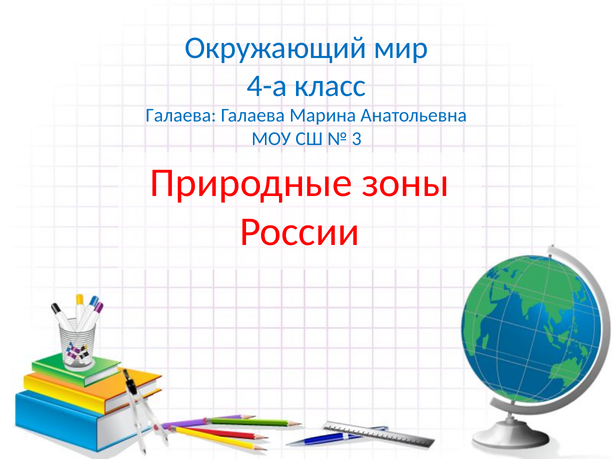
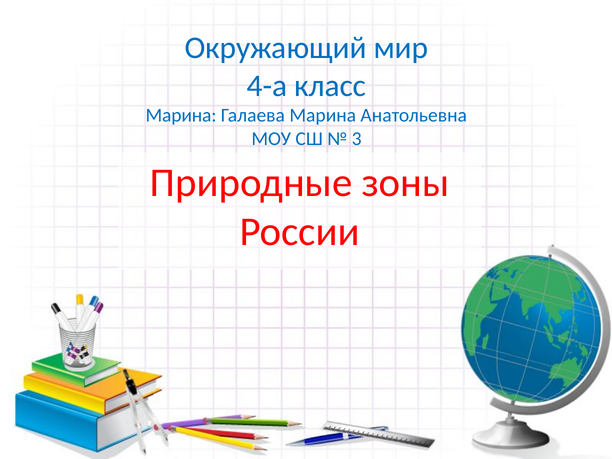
Галаева: Галаева -> Марина (181, 116)
